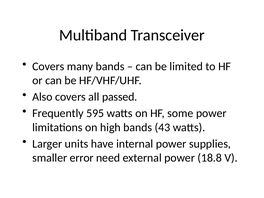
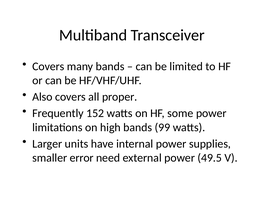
passed: passed -> proper (120, 97)
595: 595 -> 152 (95, 113)
43: 43 -> 99 (162, 127)
18.8: 18.8 -> 49.5 (210, 158)
